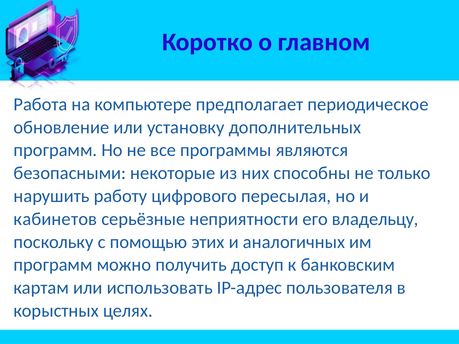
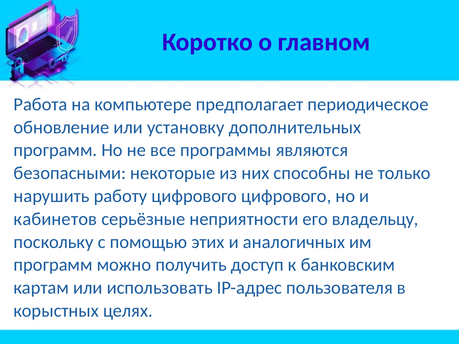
цифрового пересылая: пересылая -> цифрового (286, 196)
